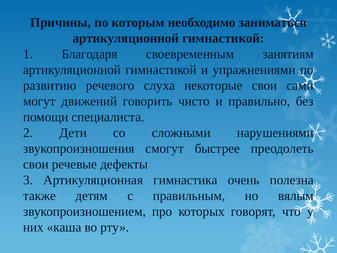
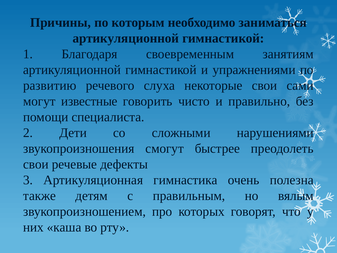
движений: движений -> известные (89, 101)
